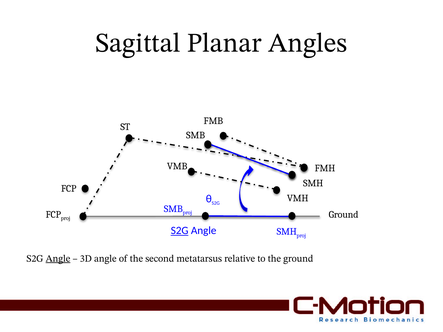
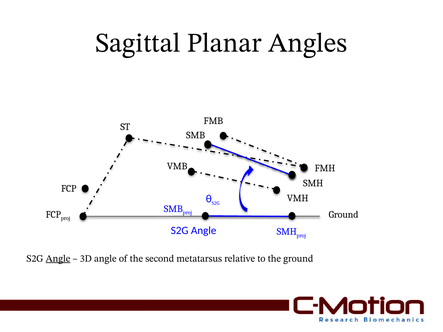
S2G underline: present -> none (180, 231)
